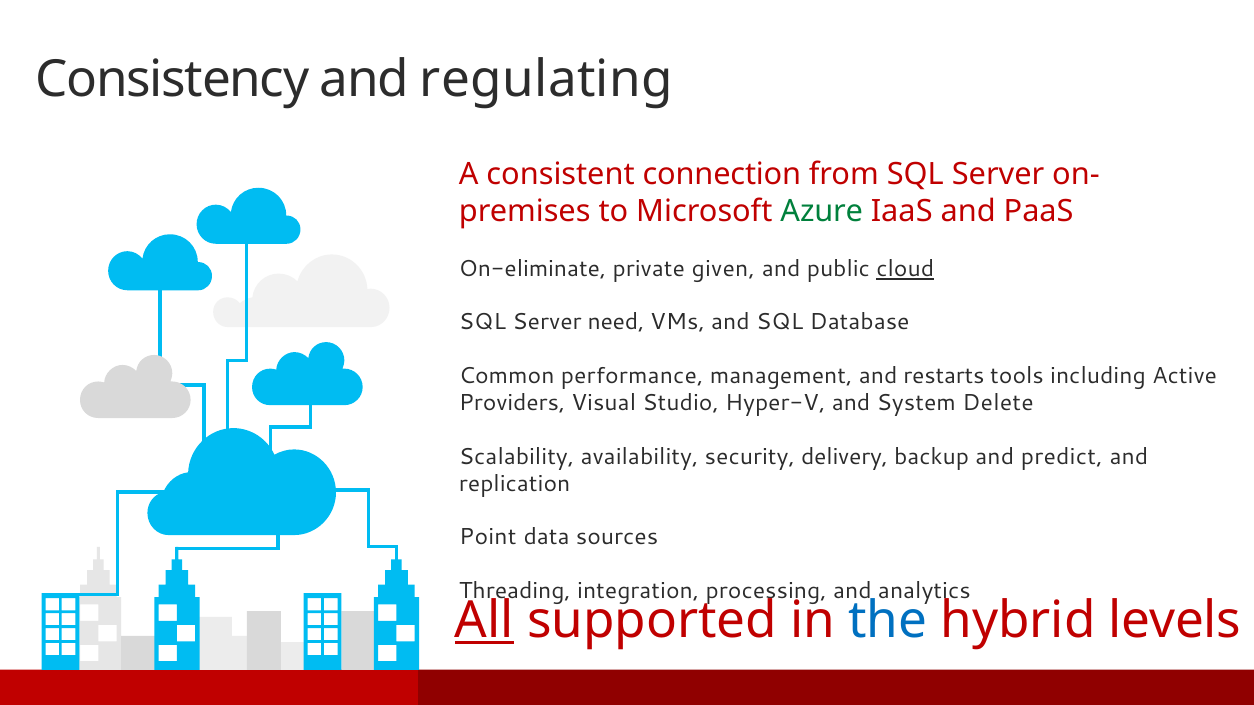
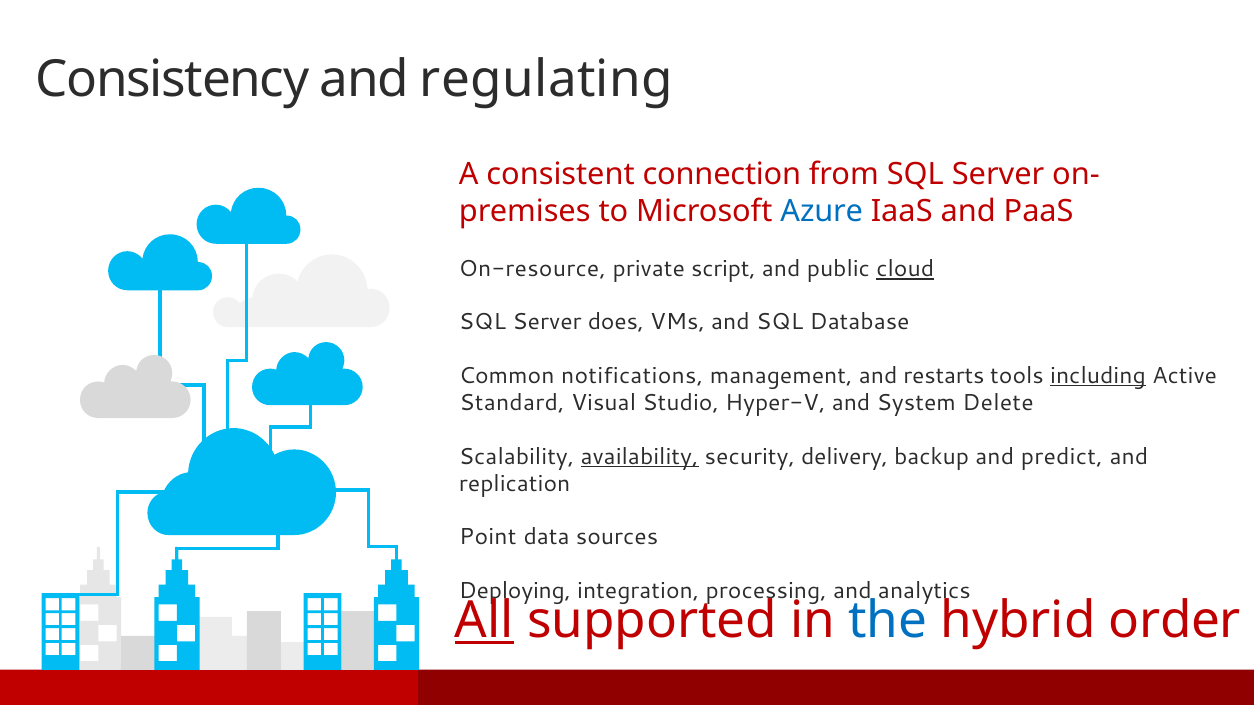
Azure colour: green -> blue (822, 212)
On-eliminate: On-eliminate -> On-resource (532, 269)
given: given -> script (724, 269)
need: need -> does (616, 322)
performance: performance -> notifications (632, 376)
including underline: none -> present (1098, 376)
Providers: Providers -> Standard (512, 403)
availability underline: none -> present (640, 457)
Threading: Threading -> Deploying (515, 591)
levels: levels -> order (1175, 621)
